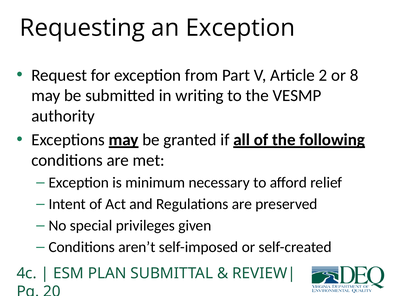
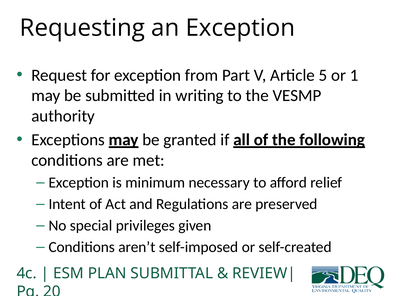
2: 2 -> 5 (323, 75)
8: 8 -> 1 (354, 75)
